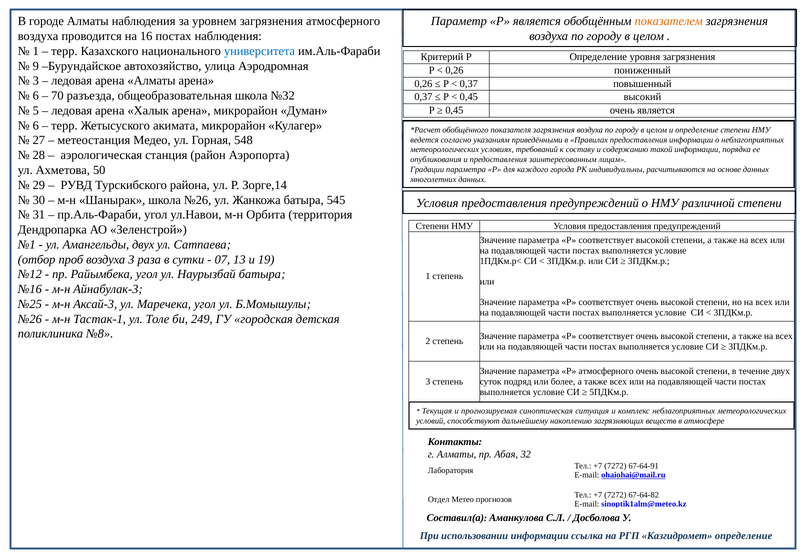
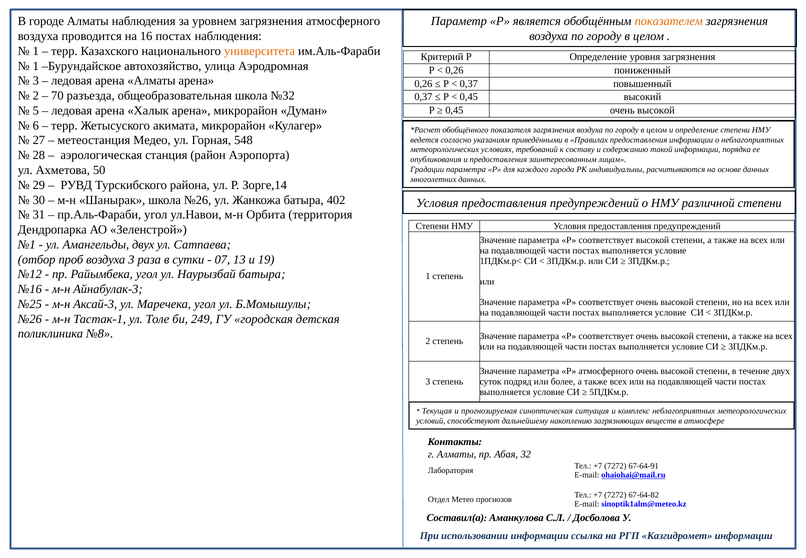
университета colour: blue -> orange (260, 51)
9: 9 -> 1 (36, 66)
6: 6 -> 2 (36, 96)
0,45 очень является: является -> высокой (656, 110)
545: 545 -> 402 (336, 200)
Казгидромет определение: определение -> информации (744, 536)
